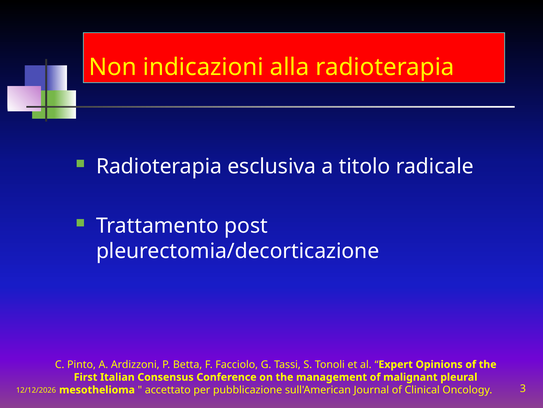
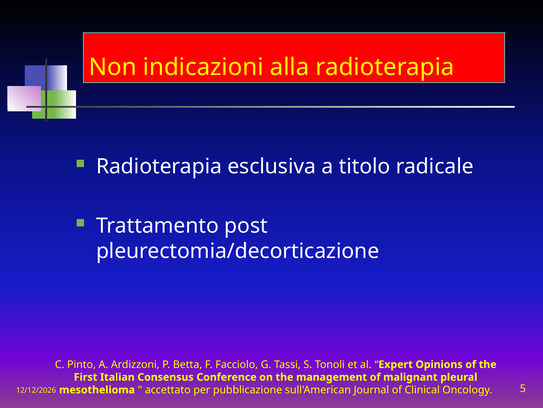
3: 3 -> 5 (523, 388)
